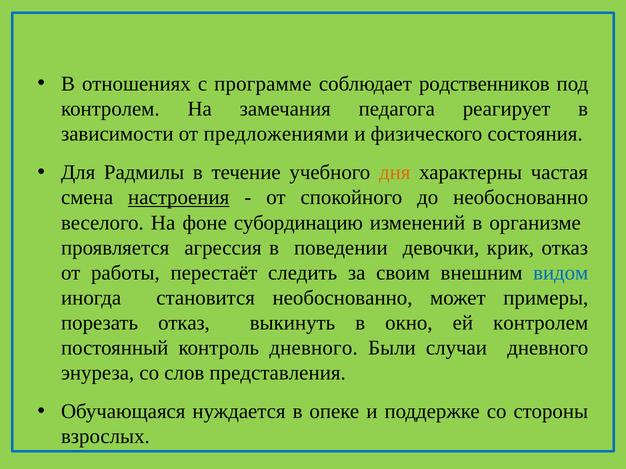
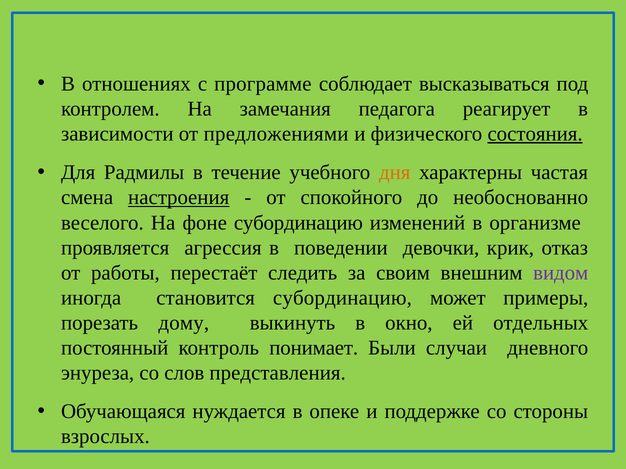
родственников: родственников -> высказываться (484, 84)
состояния underline: none -> present (535, 134)
видом colour: blue -> purple (561, 273)
становится необоснованно: необоснованно -> субординацию (342, 298)
порезать отказ: отказ -> дому (184, 323)
ей контролем: контролем -> отдельных (541, 323)
контроль дневного: дневного -> понимает (314, 348)
